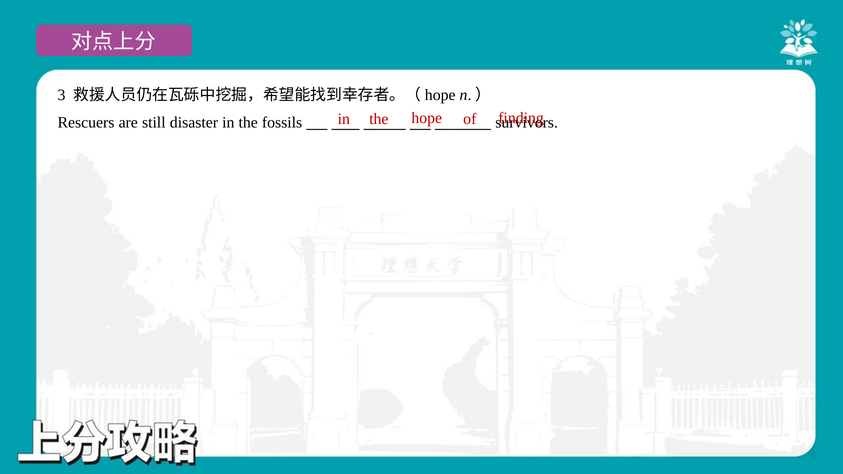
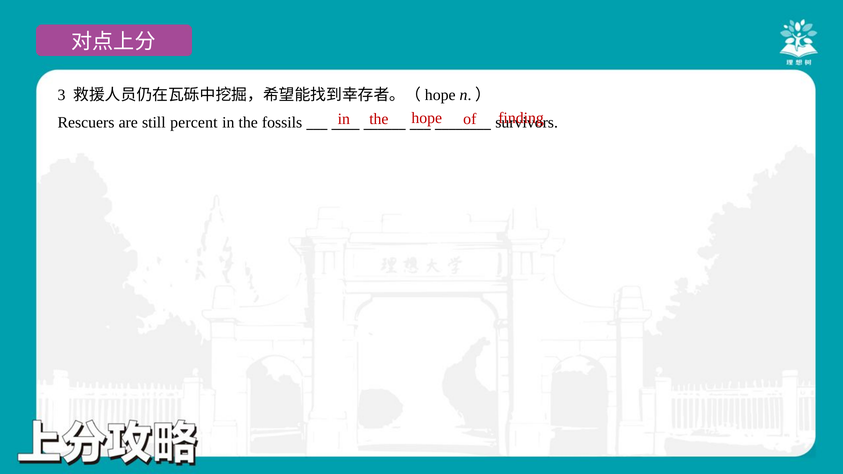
disaster: disaster -> percent (194, 122)
